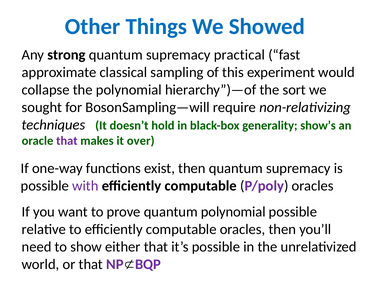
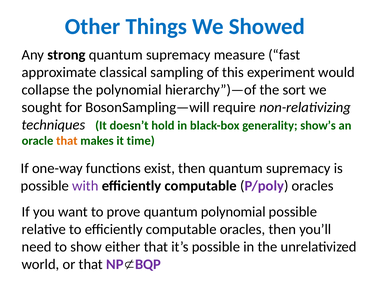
practical: practical -> measure (239, 55)
that colour: purple -> orange (67, 141)
over: over -> time (141, 141)
